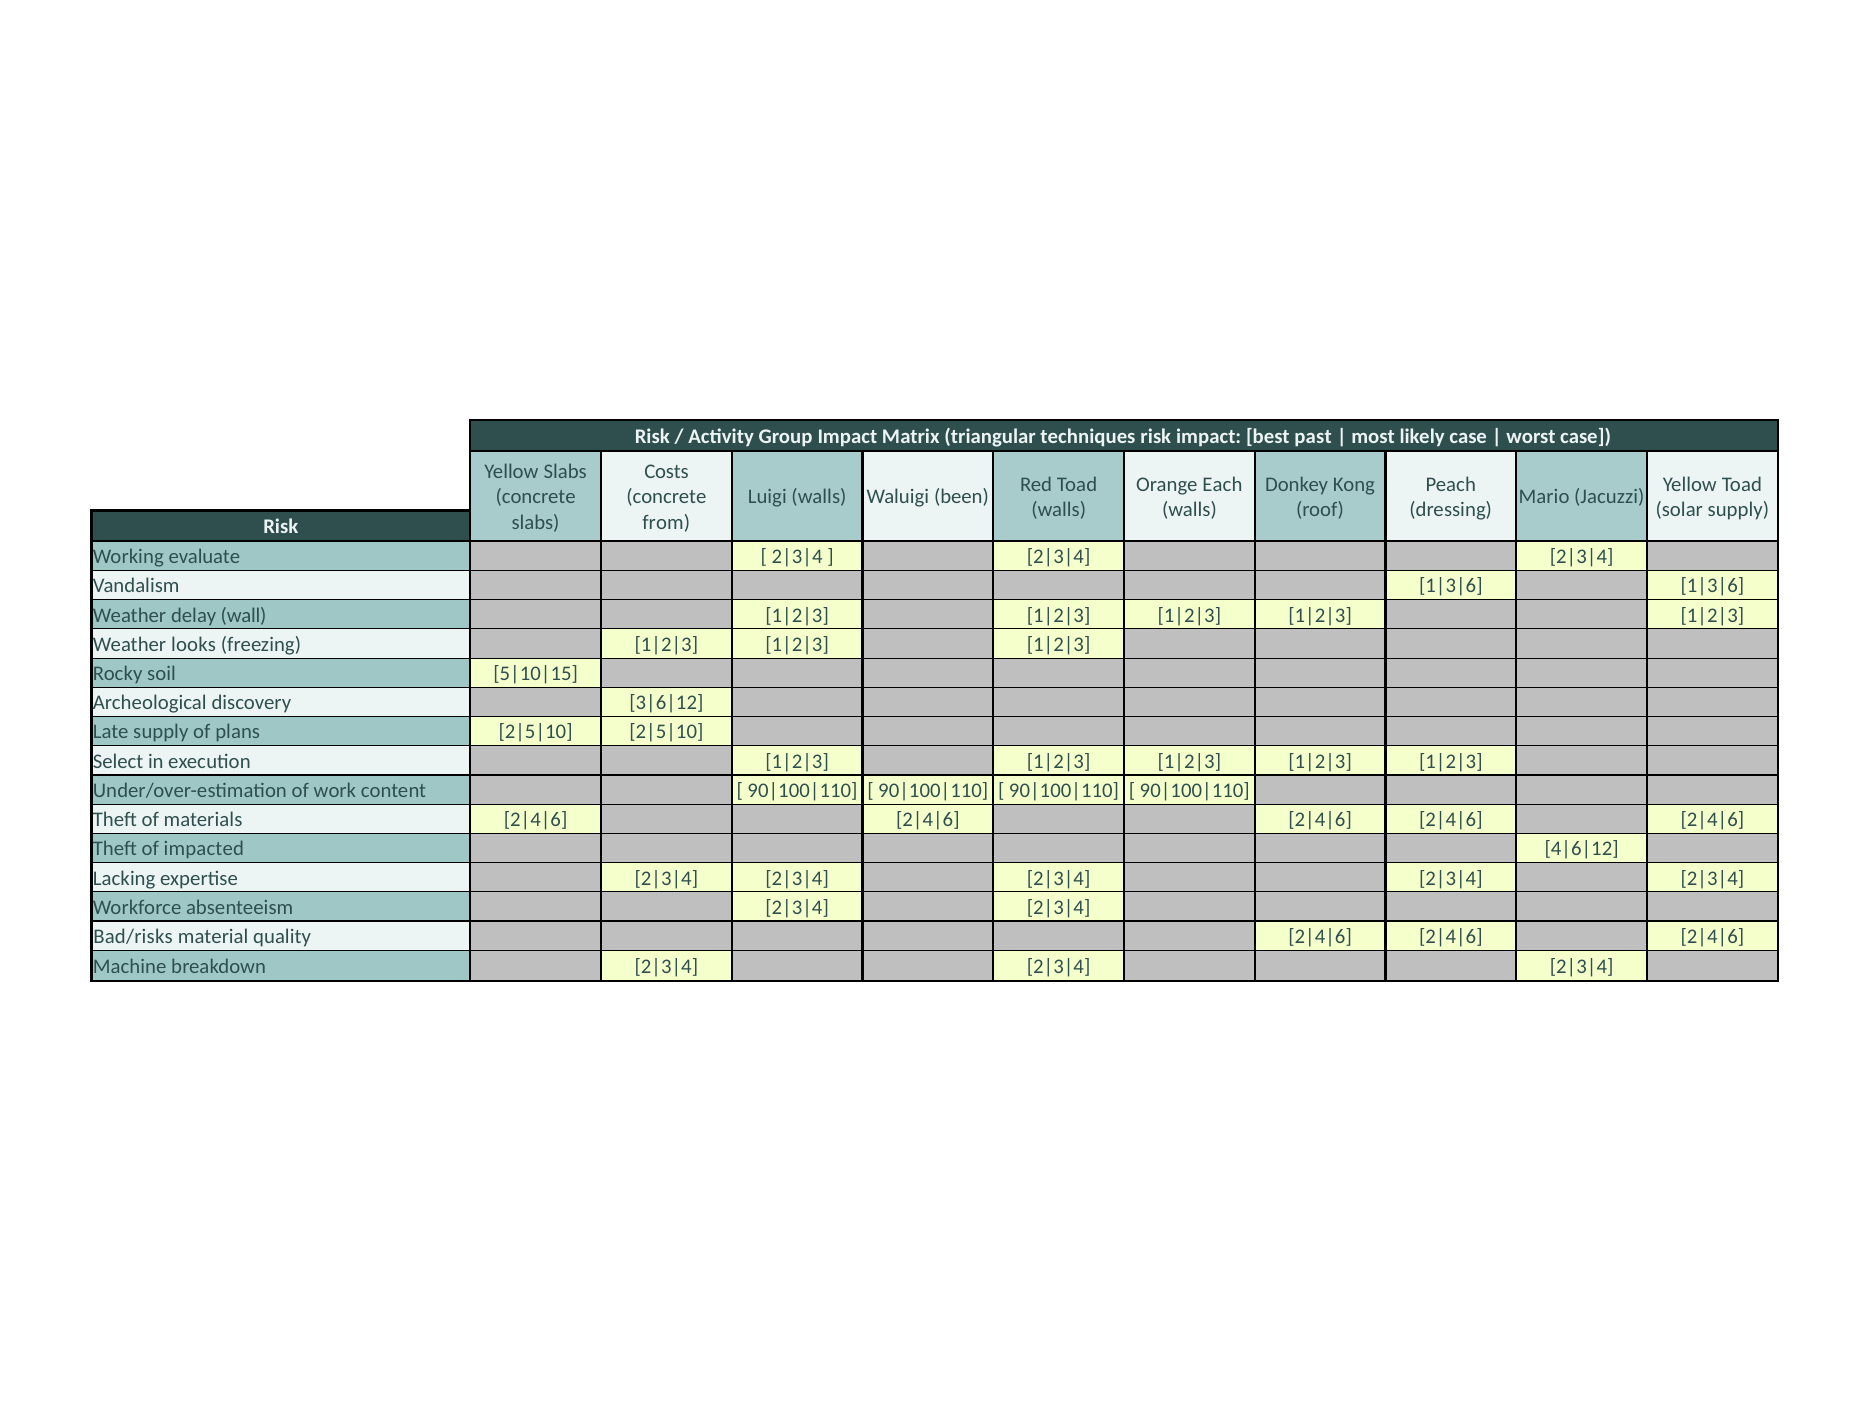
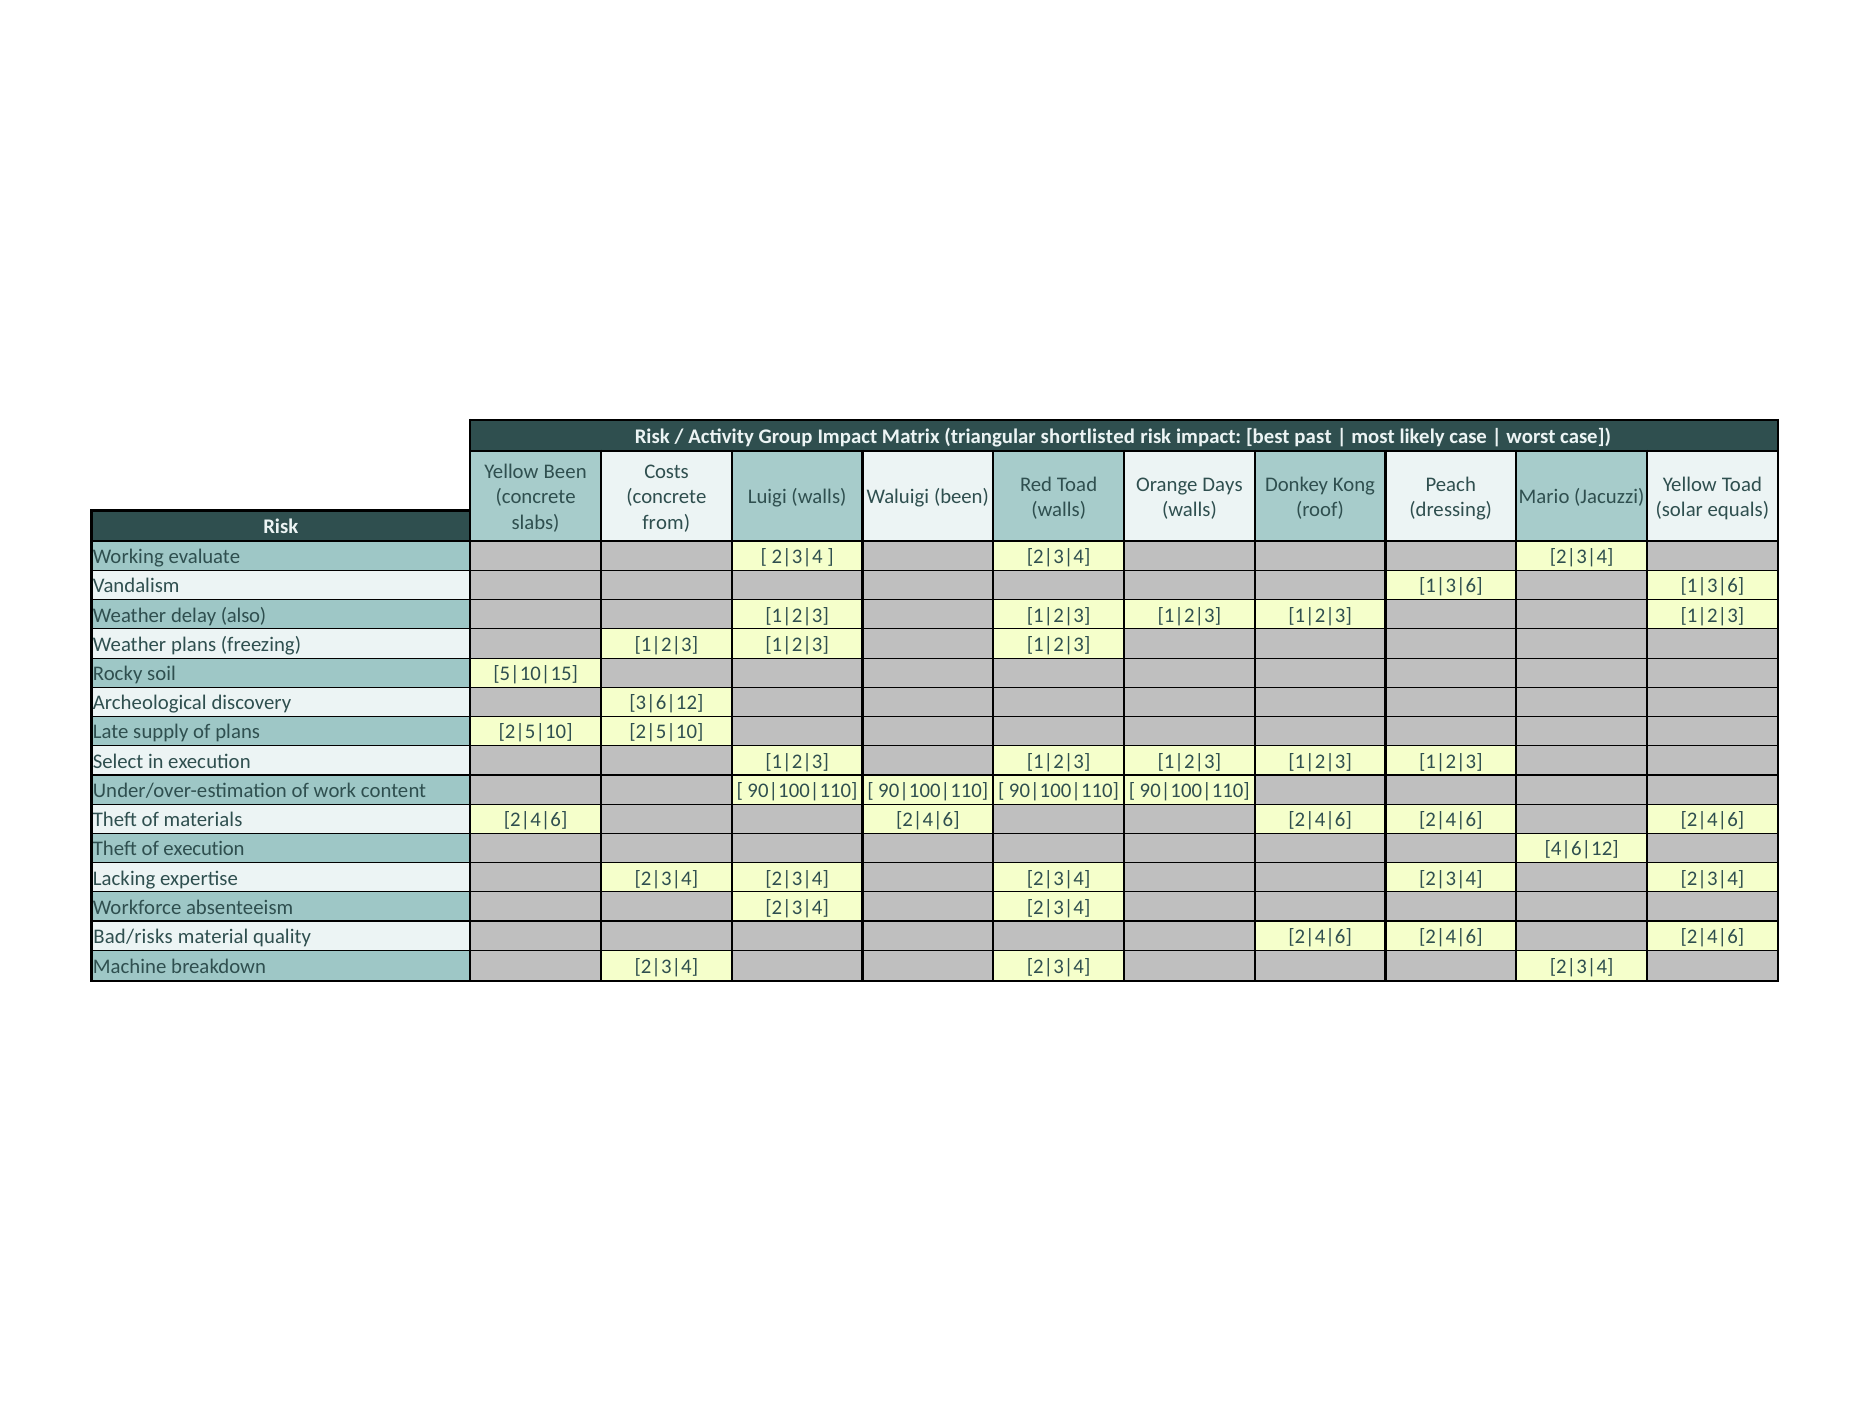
techniques: techniques -> shortlisted (1088, 436)
Yellow Slabs: Slabs -> Been (565, 472)
Each: Each -> Days (1223, 484)
solar supply: supply -> equals (1738, 510)
wall: wall -> also (244, 615)
Weather looks: looks -> plans (194, 645)
of impacted: impacted -> execution (204, 849)
